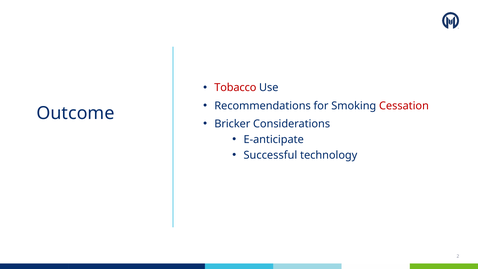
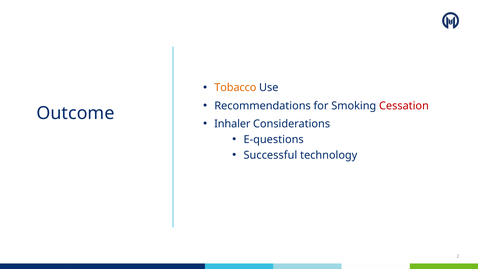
Tobacco colour: red -> orange (235, 88)
Bricker: Bricker -> Inhaler (232, 124)
E-anticipate: E-anticipate -> E-questions (274, 139)
